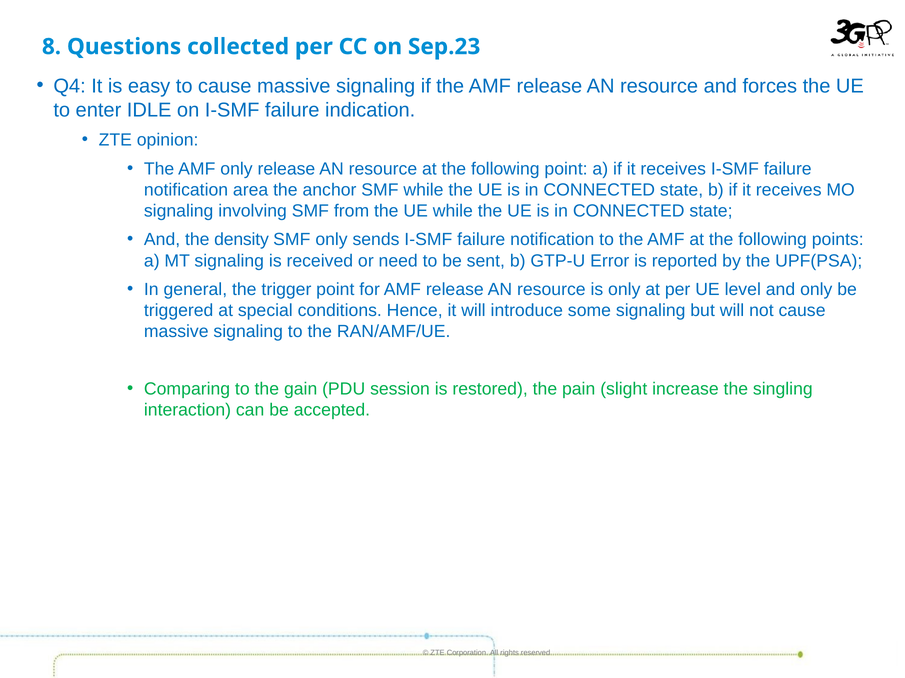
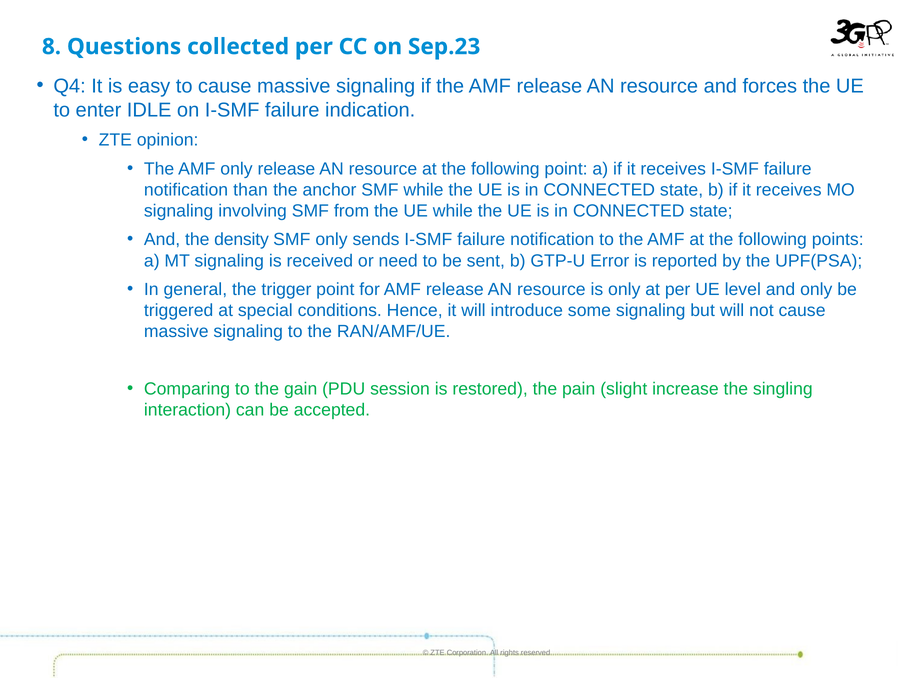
area: area -> than (251, 190)
